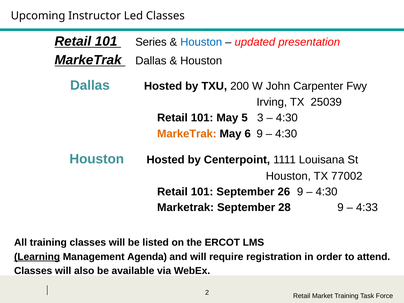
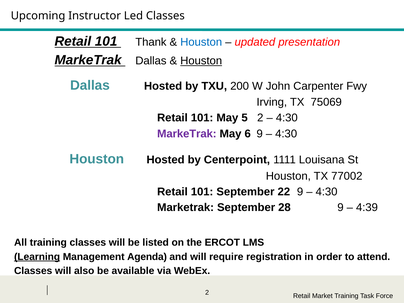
Series: Series -> Thank (151, 42)
Houston underline: none -> present (201, 61)
25039: 25039 -> 75069 (326, 102)
5 3: 3 -> 2 (260, 118)
MarkeTrak colour: orange -> purple (187, 134)
26: 26 -> 22 (284, 192)
4:33: 4:33 -> 4:39 (367, 208)
